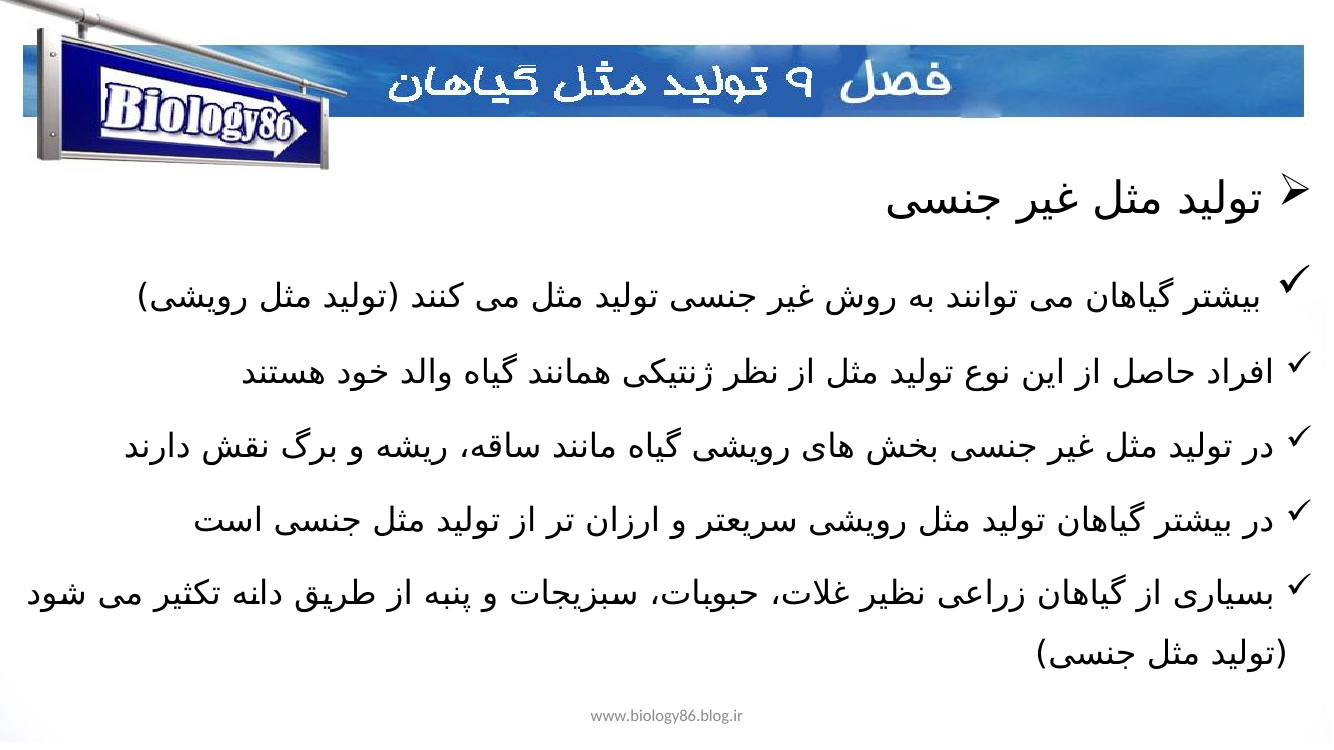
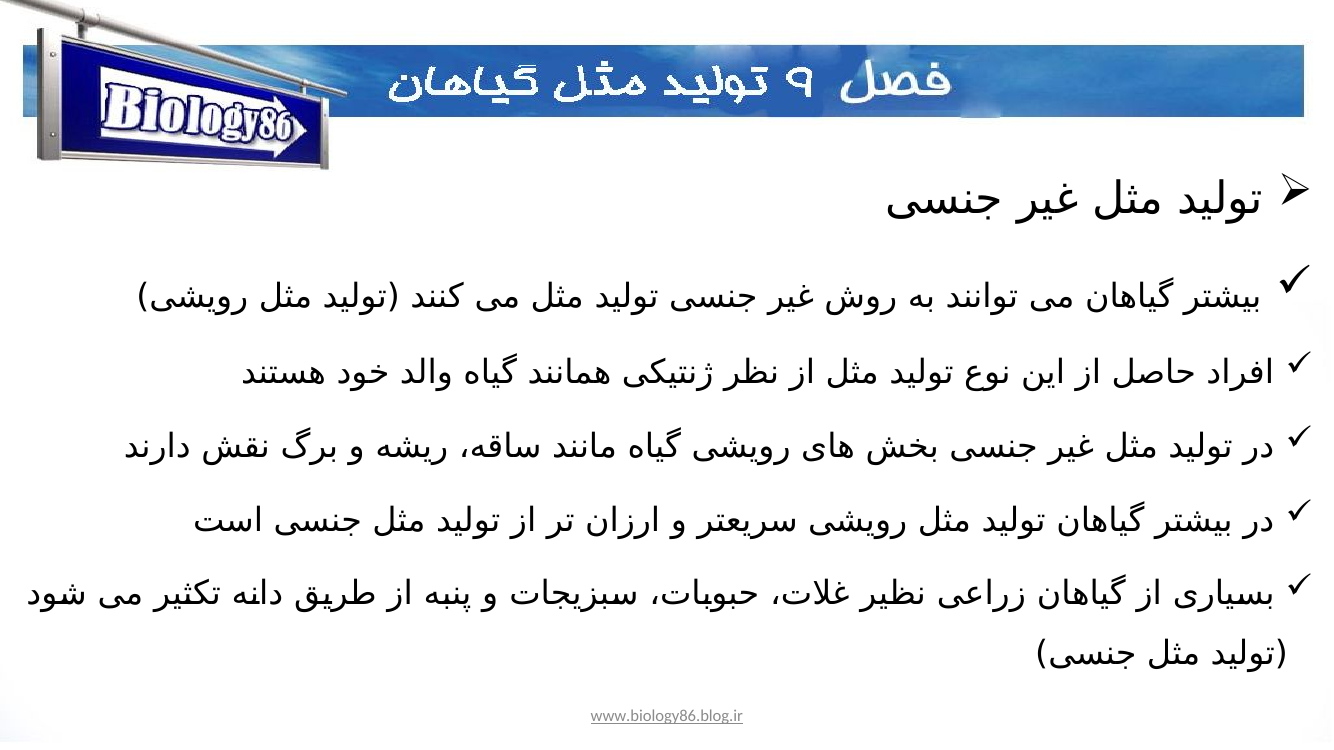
www.biology86.blog.ir underline: none -> present (667, 716)
